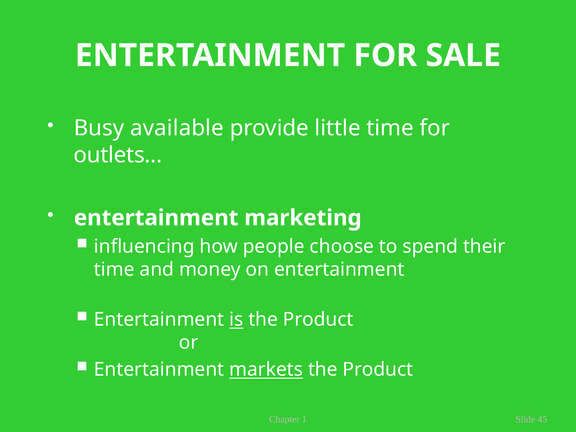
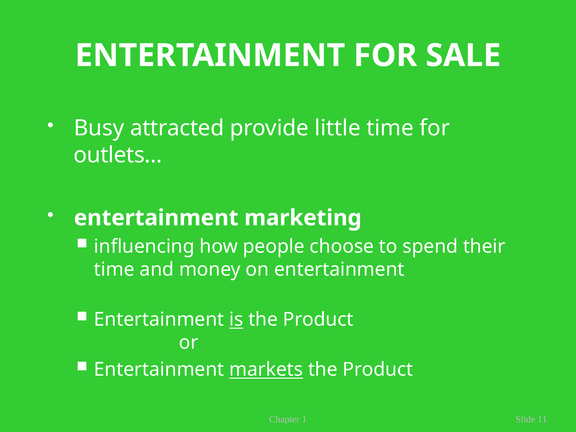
available: available -> attracted (177, 128)
45: 45 -> 11 (542, 419)
